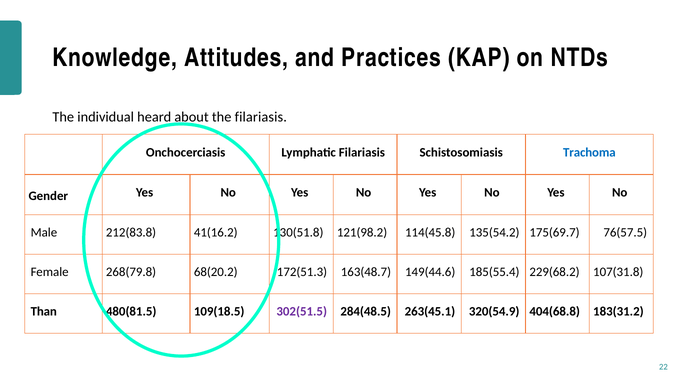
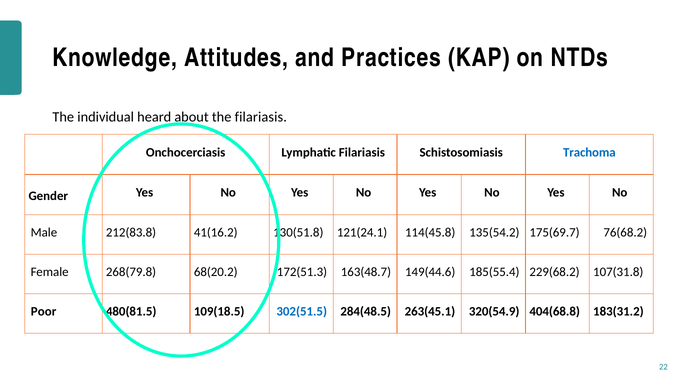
121(98.2: 121(98.2 -> 121(24.1 (362, 233)
76(57.5: 76(57.5 -> 76(68.2 (625, 233)
Than: Than -> Poor (44, 312)
302(51.5 colour: purple -> blue (302, 312)
